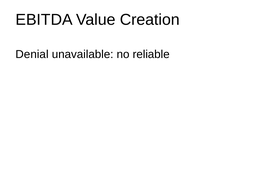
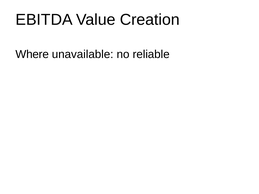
Denial: Denial -> Where (32, 54)
